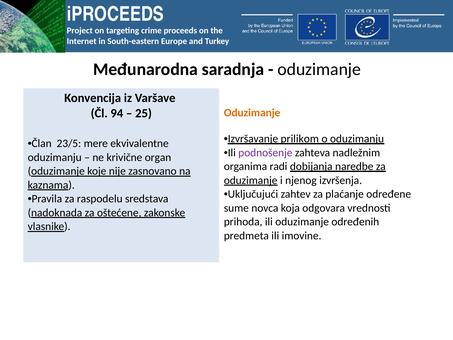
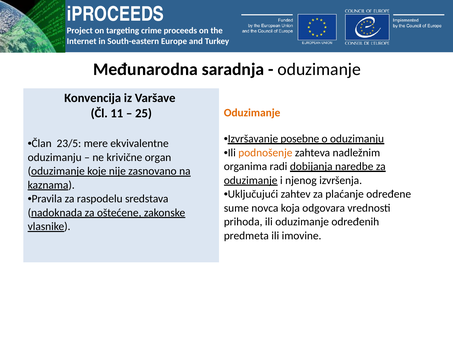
94: 94 -> 11 (117, 113)
prilikom: prilikom -> posebne (300, 139)
podnošenje colour: purple -> orange (265, 153)
